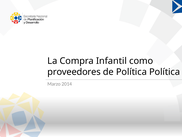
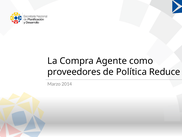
Infantil: Infantil -> Agente (111, 61)
Política Política: Política -> Reduce (165, 72)
